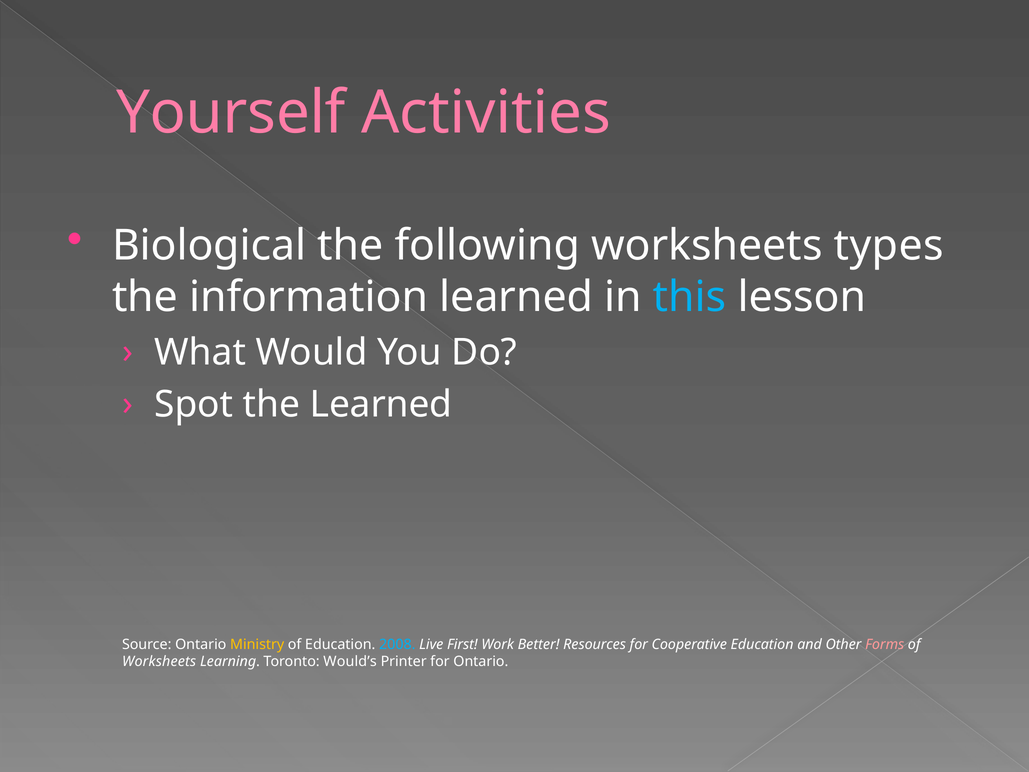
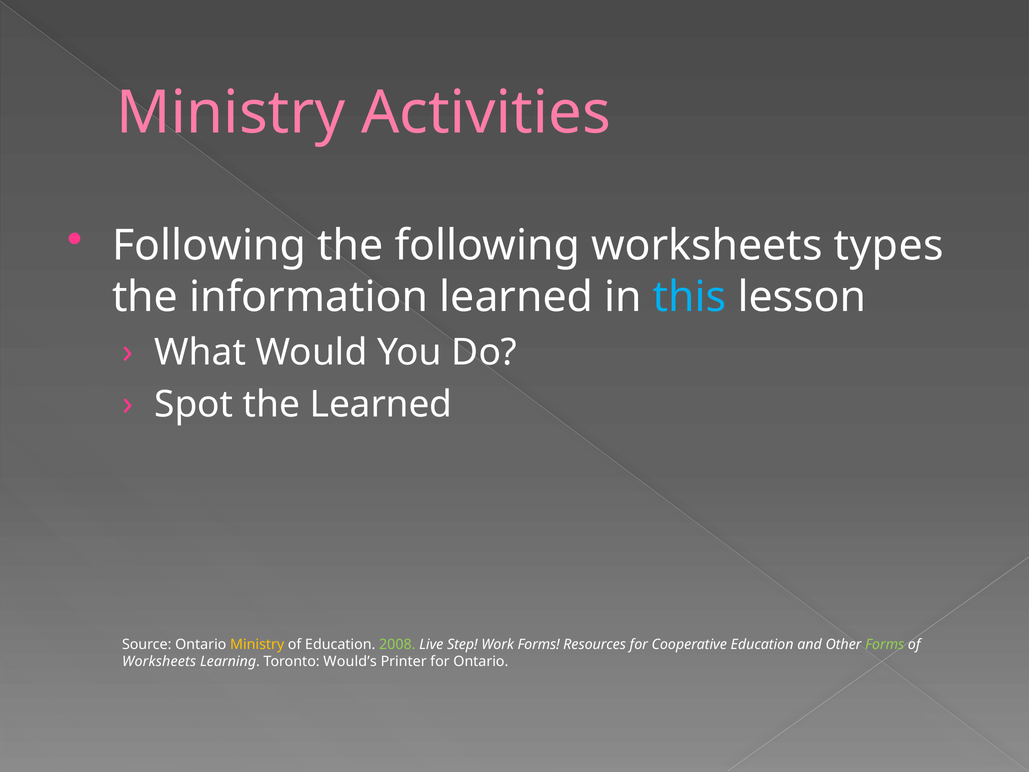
Yourself: Yourself -> Ministry (231, 113)
Biological: Biological -> Following (209, 246)
2008 colour: light blue -> light green (397, 644)
First: First -> Step (462, 644)
Work Better: Better -> Forms (539, 644)
Forms colour: pink -> light green (885, 644)
